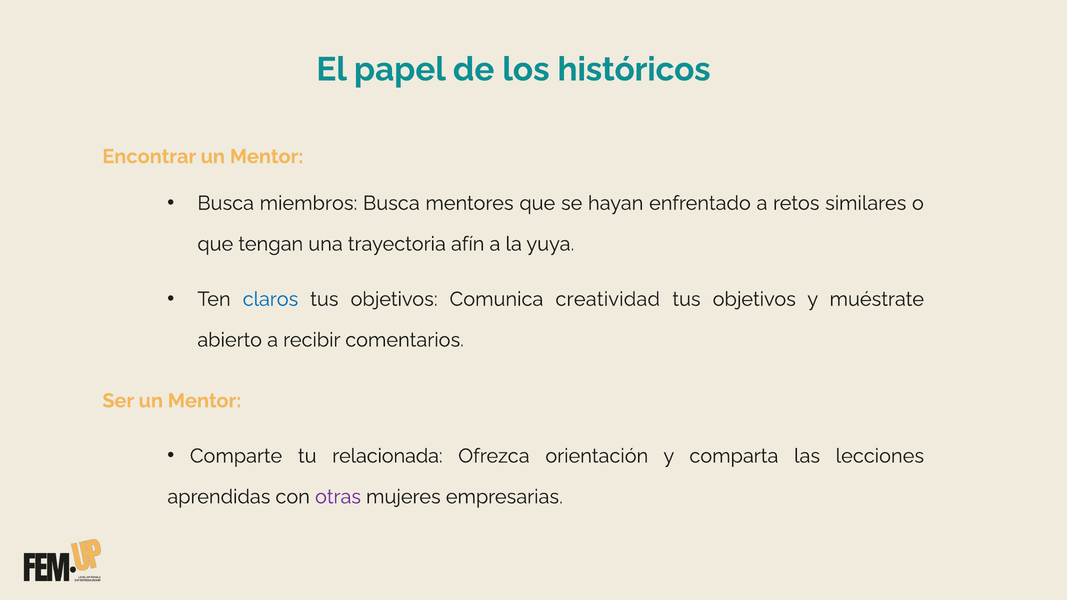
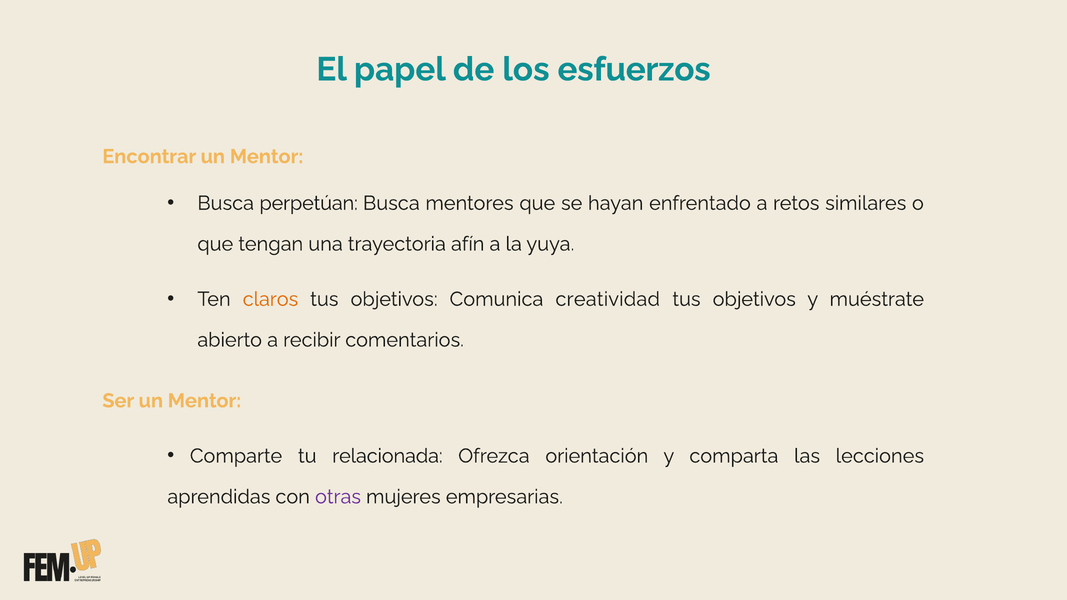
históricos: históricos -> esfuerzos (634, 69)
miembros: miembros -> perpetúan (309, 203)
claros colour: blue -> orange (270, 299)
